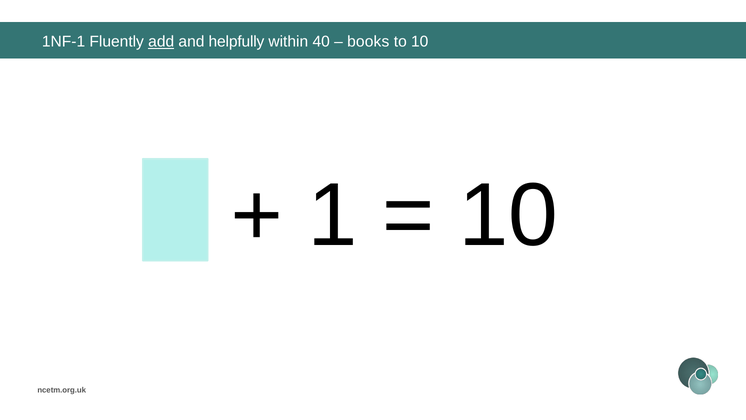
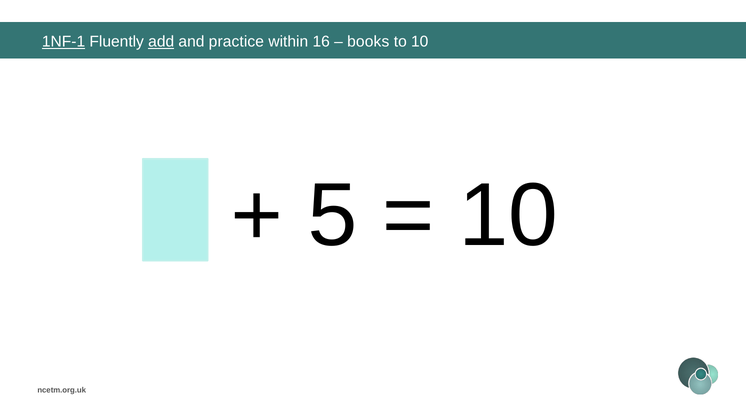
1NF-1 underline: none -> present (64, 42)
helpfully: helpfully -> practice (236, 42)
40: 40 -> 16 (321, 42)
1: 1 -> 5 (332, 215)
